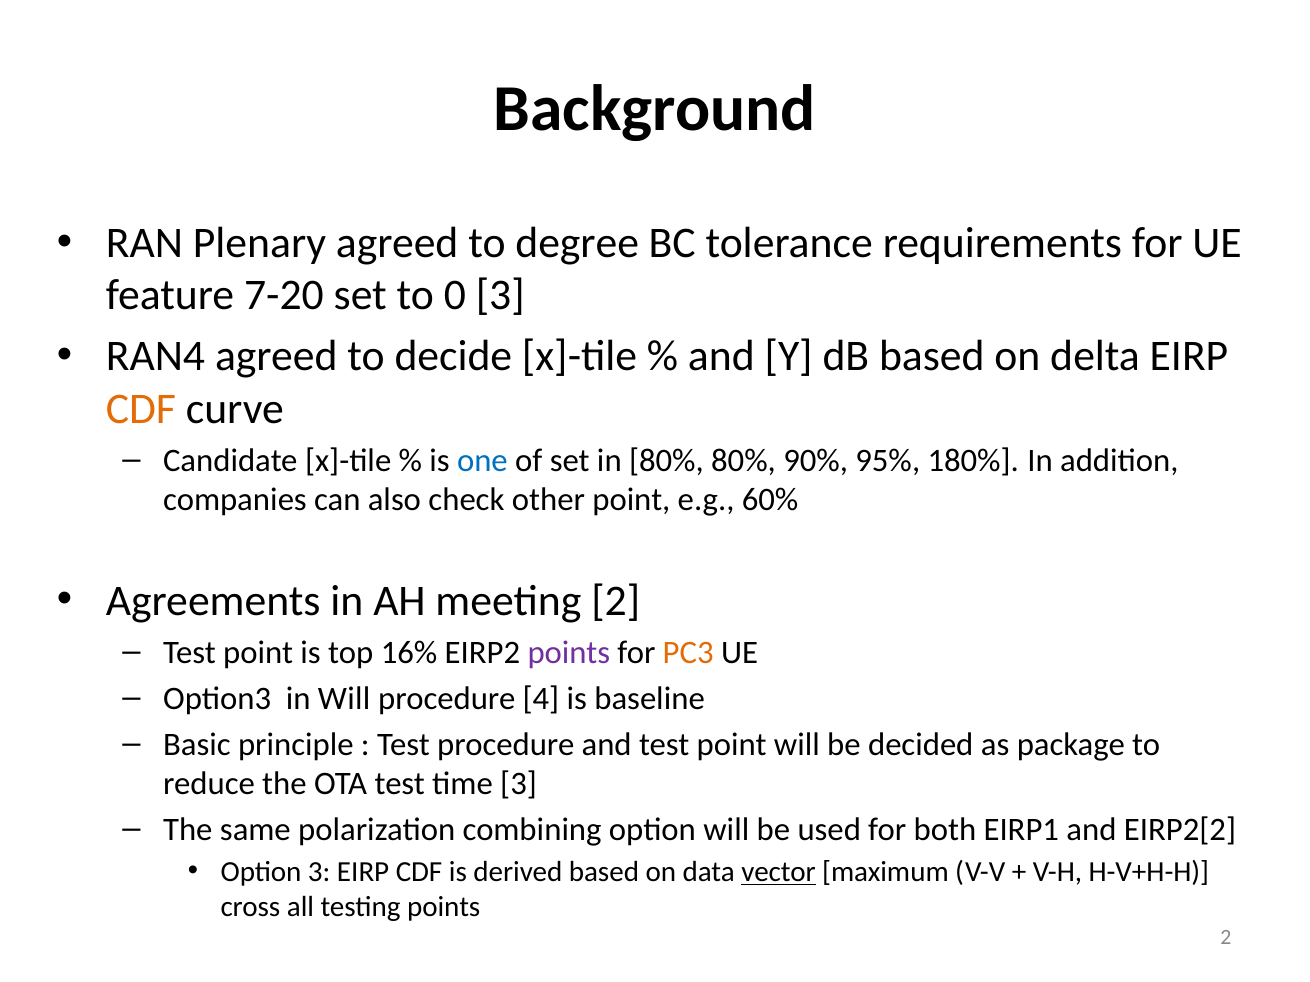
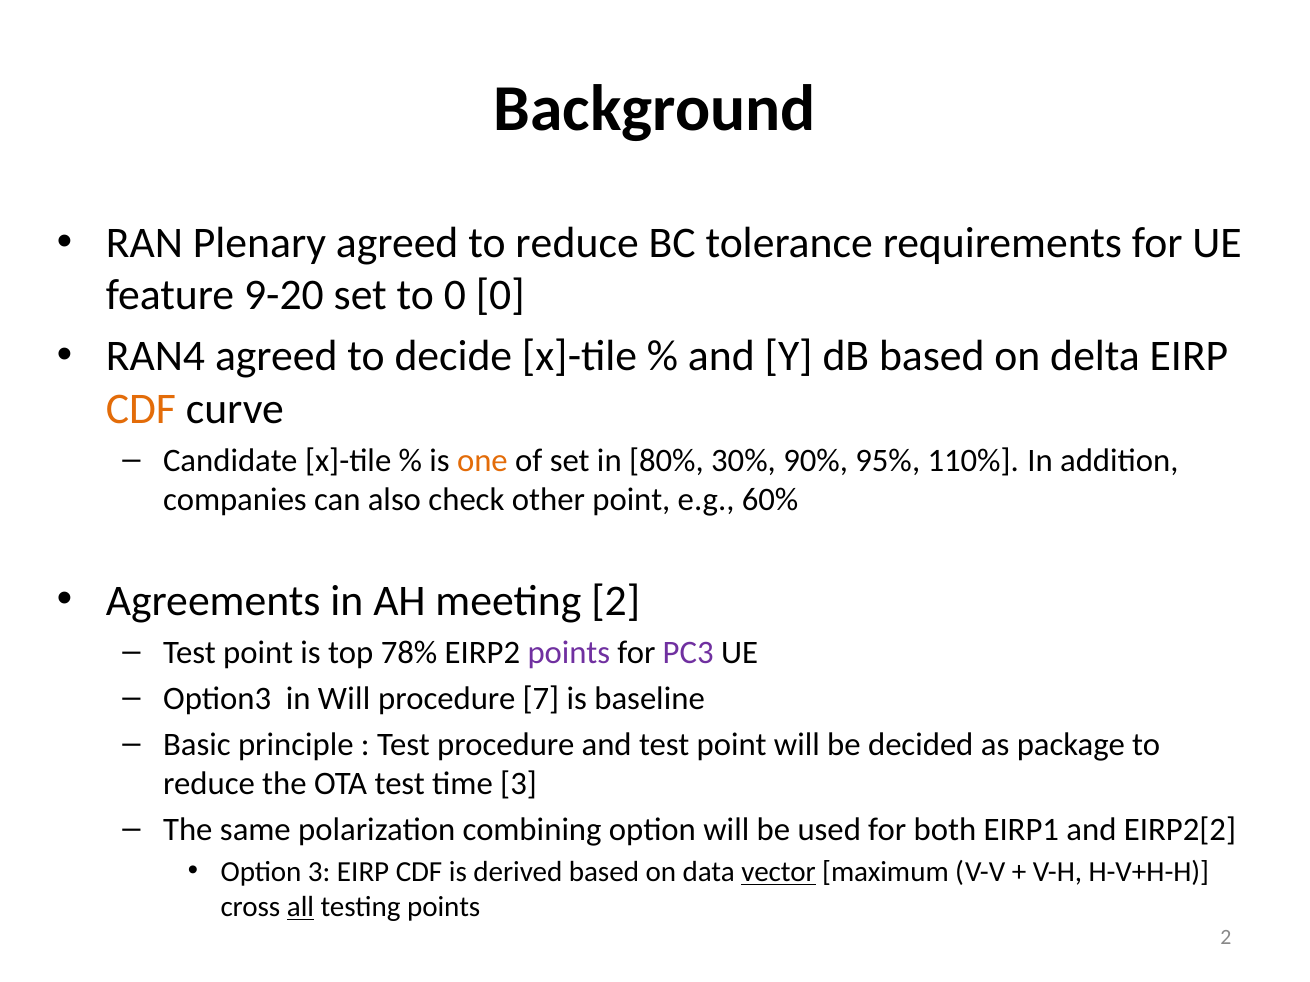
agreed to degree: degree -> reduce (577, 243)
7-20: 7-20 -> 9-20 (284, 296)
0 3: 3 -> 0 (500, 296)
one colour: blue -> orange (482, 461)
80% 80%: 80% -> 30% (744, 461)
180%: 180% -> 110% (973, 461)
16%: 16% -> 78% (409, 653)
PC3 colour: orange -> purple (688, 653)
4: 4 -> 7 (541, 699)
all underline: none -> present (300, 907)
